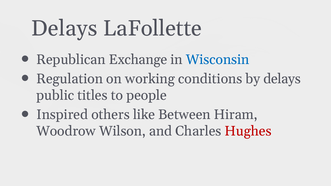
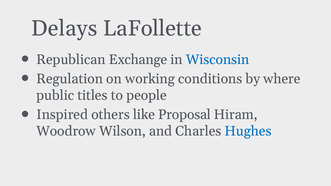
by delays: delays -> where (282, 79)
Between: Between -> Proposal (185, 115)
Hughes colour: red -> blue (248, 131)
